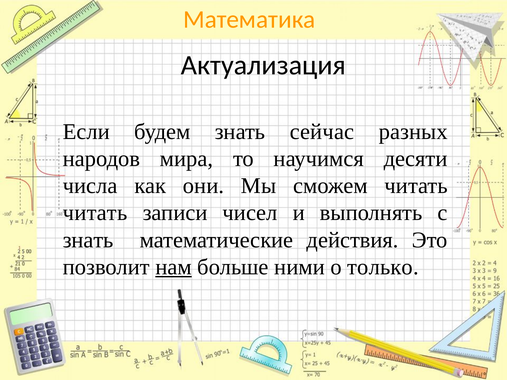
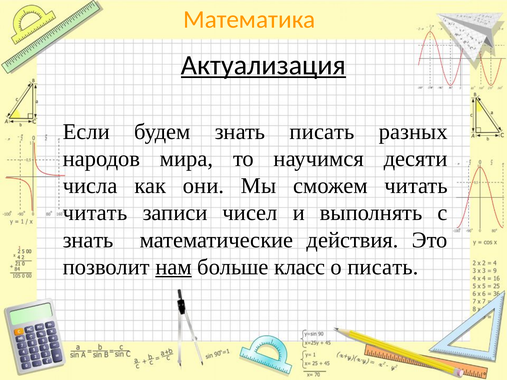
Актуализация underline: none -> present (263, 65)
знать сейчас: сейчас -> писать (322, 132)
ними: ними -> класс (300, 267)
о только: только -> писать (383, 267)
